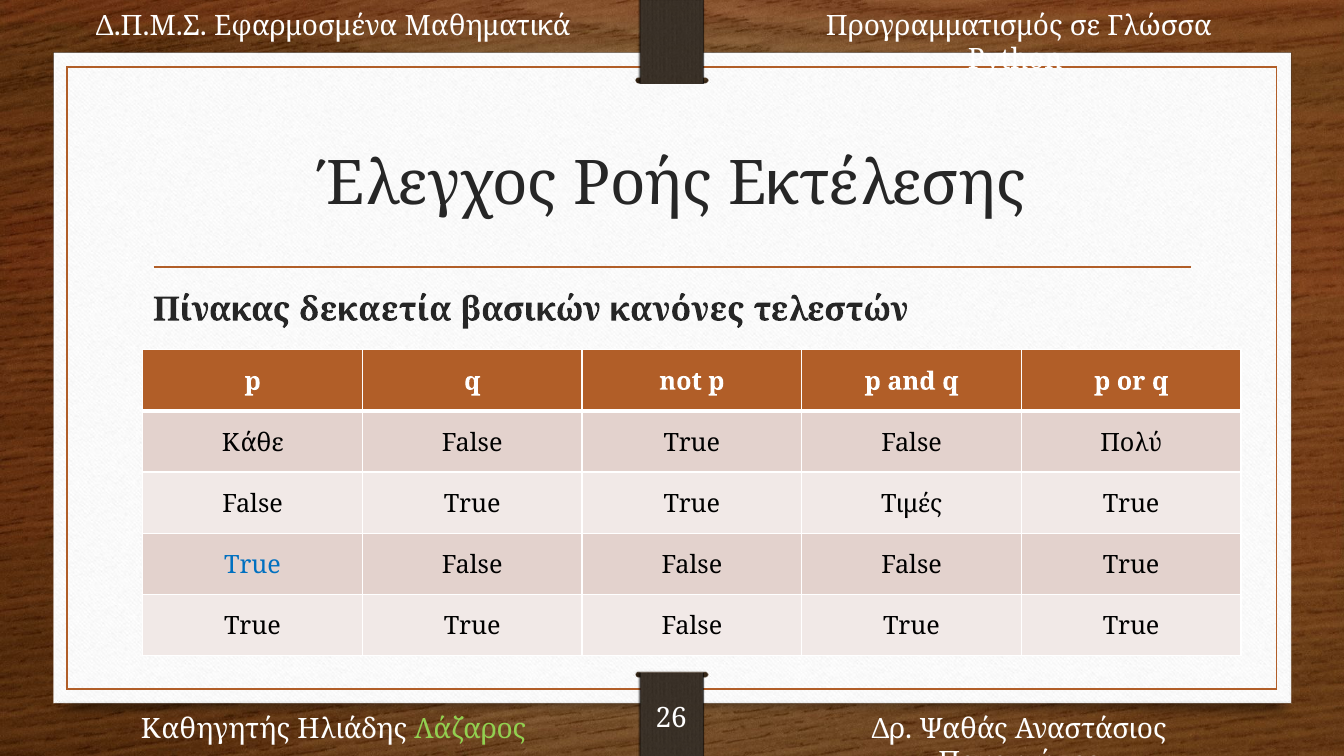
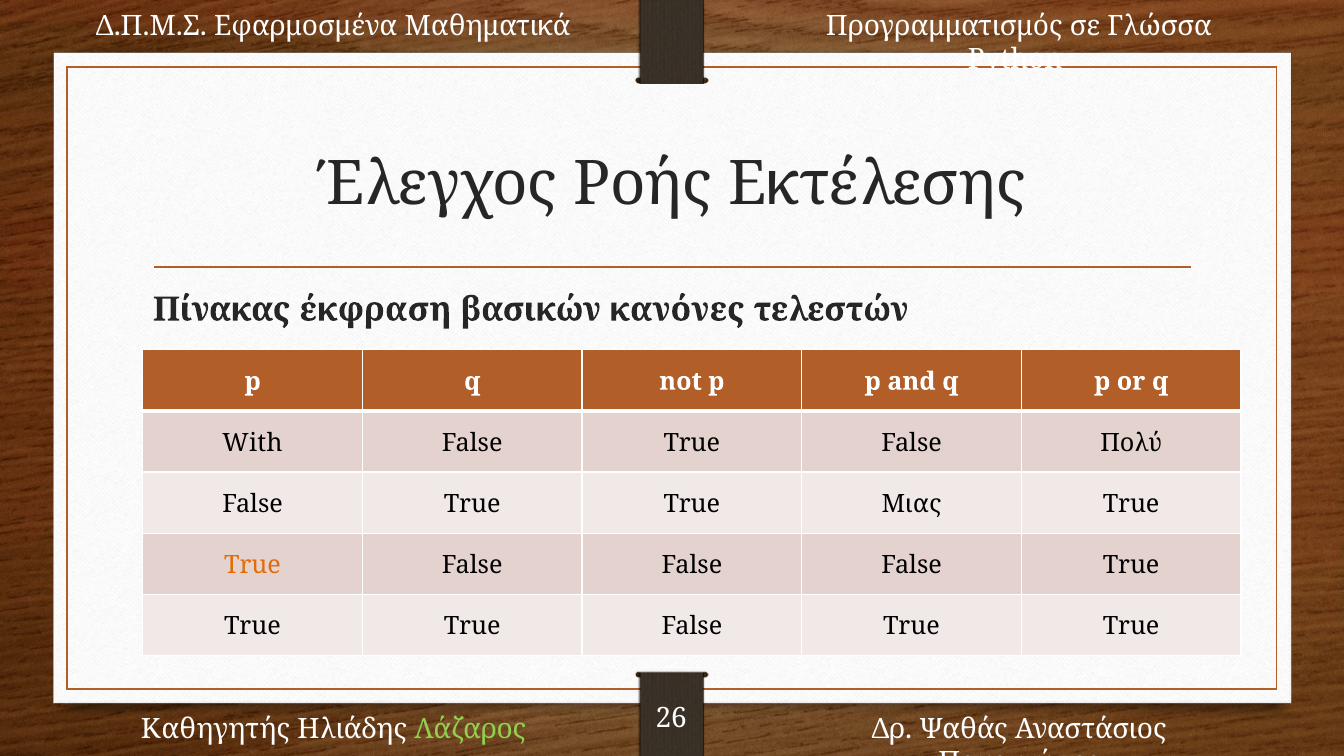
δεκαετία: δεκαετία -> έκφραση (375, 309)
Κάθε: Κάθε -> With (253, 443)
Τιμές: Τιμές -> Μιας (911, 504)
True colour: blue -> orange (253, 565)
